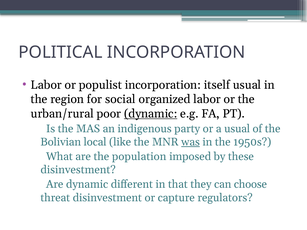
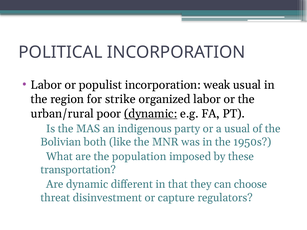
itself: itself -> weak (217, 85)
social: social -> strike (120, 99)
local: local -> both (95, 142)
was underline: present -> none (191, 142)
disinvestment: disinvestment -> transportation (78, 170)
